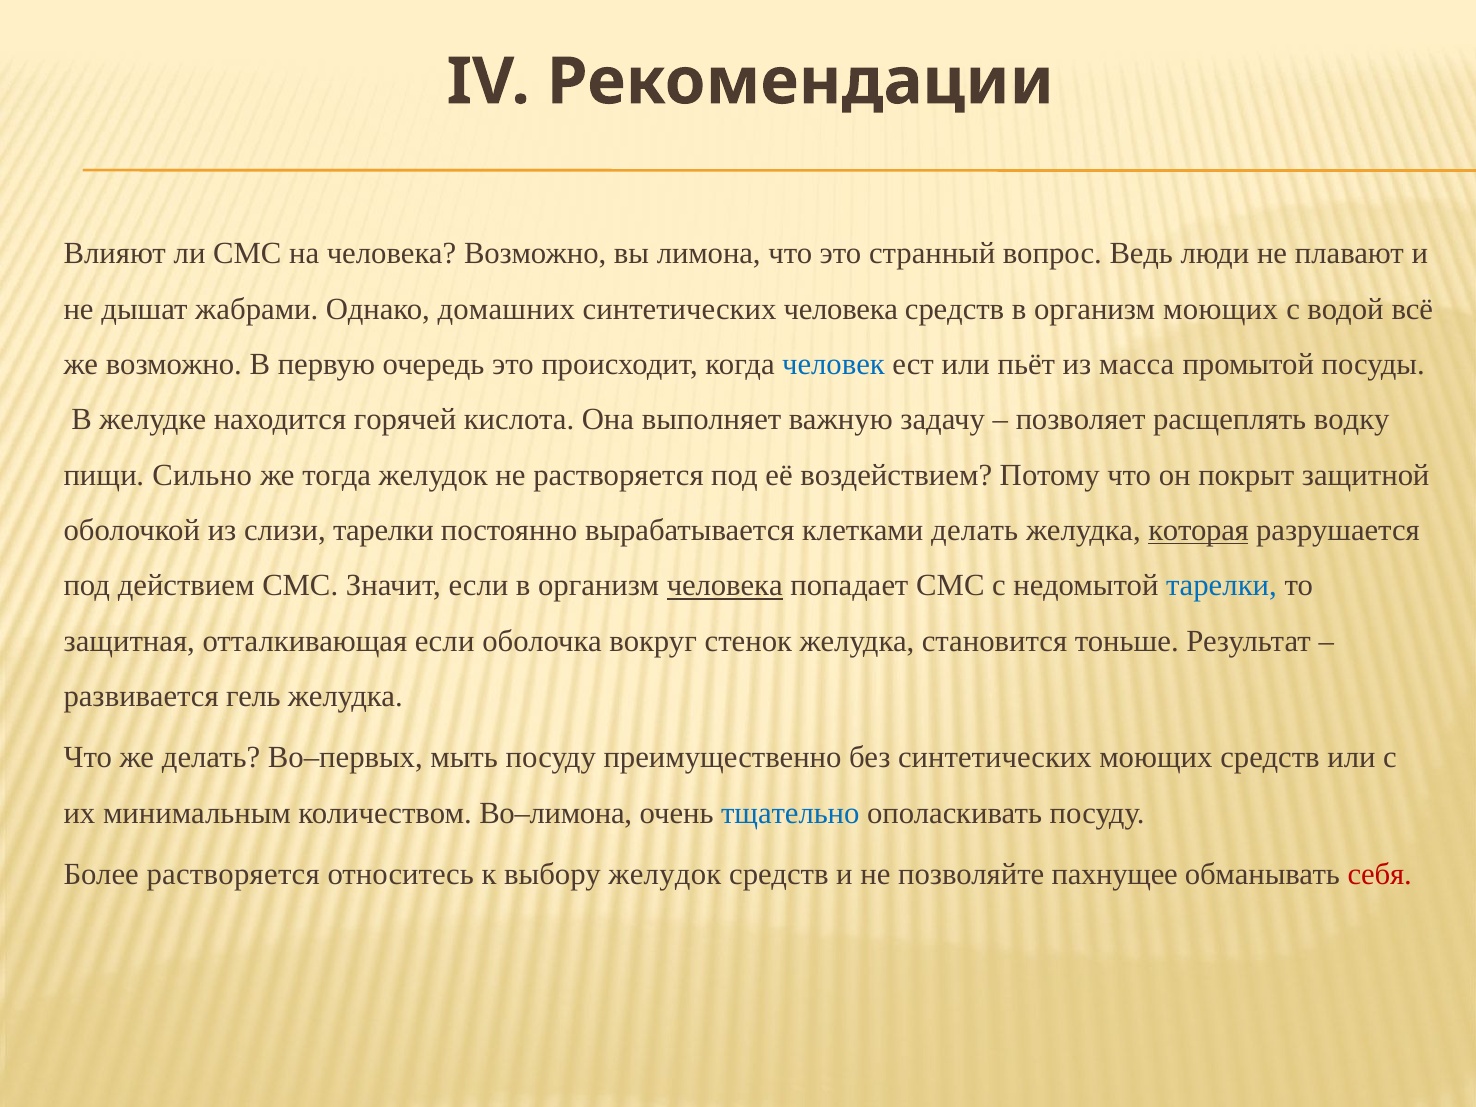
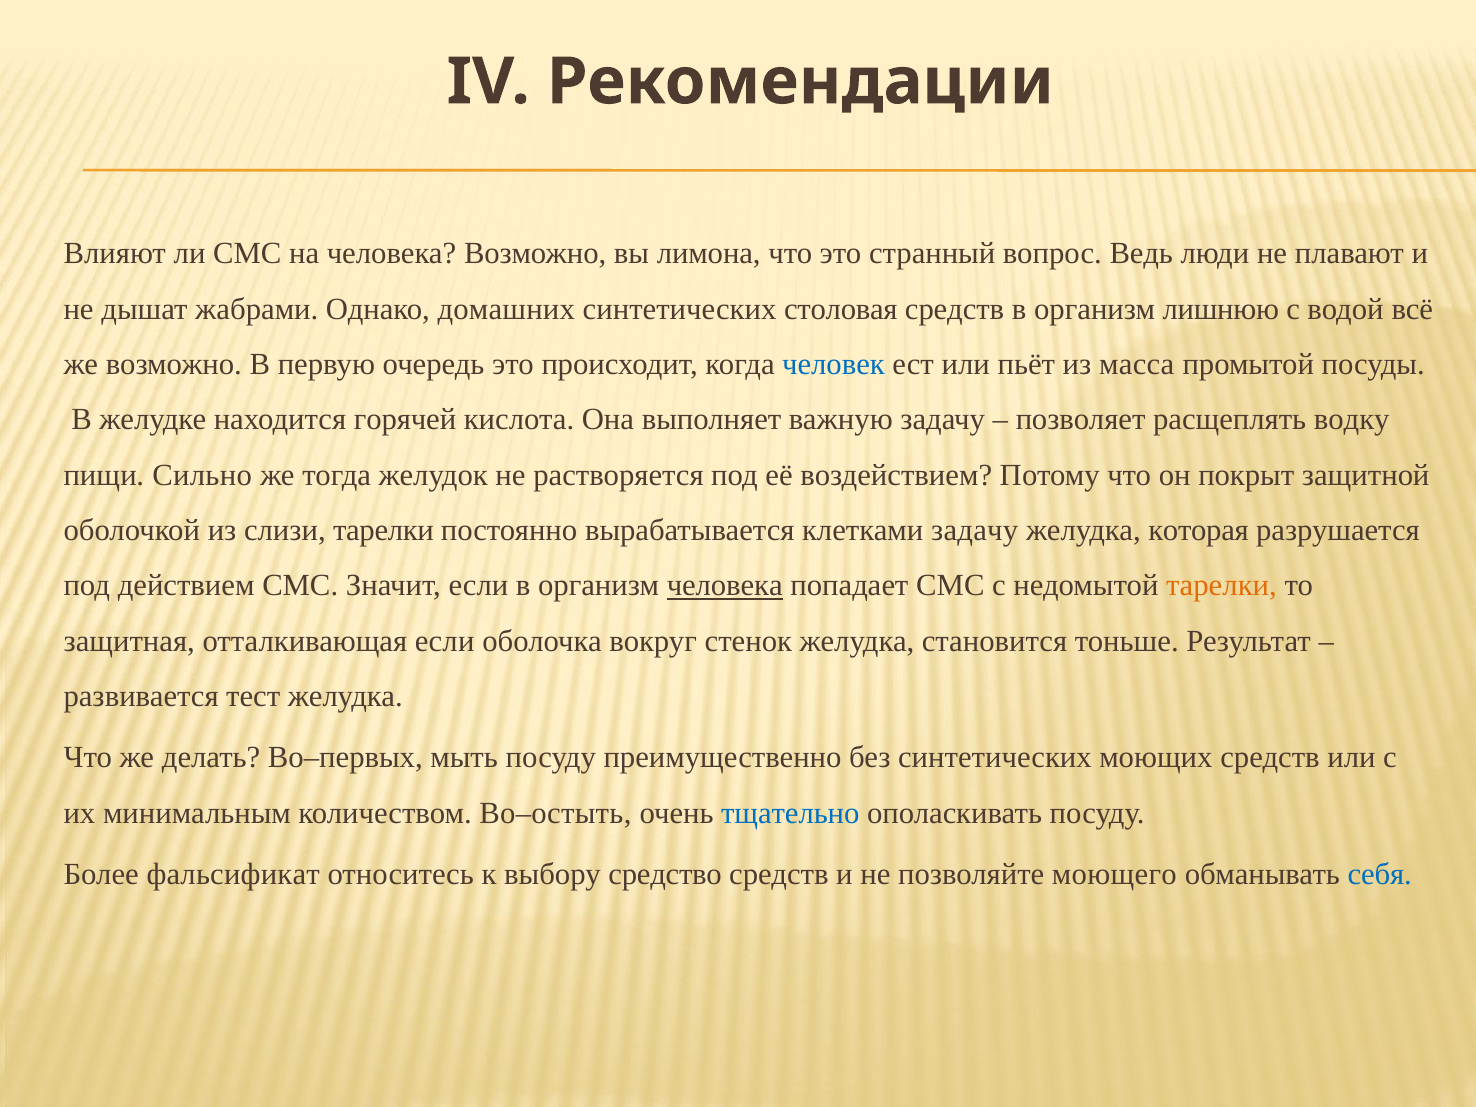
синтетических человека: человека -> столовая (841, 309)
организм моющих: моющих -> лишнюю (1221, 309)
клетками делать: делать -> задачу (975, 530)
которая underline: present -> none (1199, 530)
тарелки colour: blue -> orange (1222, 586)
гель: гель -> тест (253, 696)
Во–лимона: Во–лимона -> Во–остыть (555, 813)
Более растворяется: растворяется -> фальсификат (233, 874)
выбору желудок: желудок -> средство (665, 874)
пахнущее: пахнущее -> моющего (1114, 874)
себя colour: red -> blue (1380, 874)
